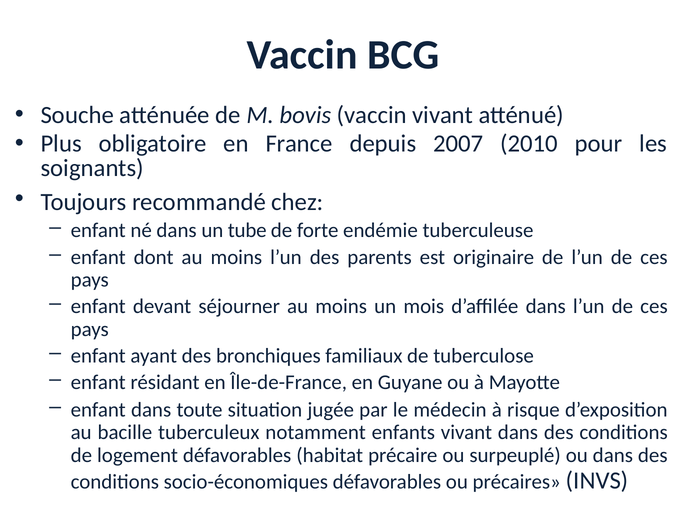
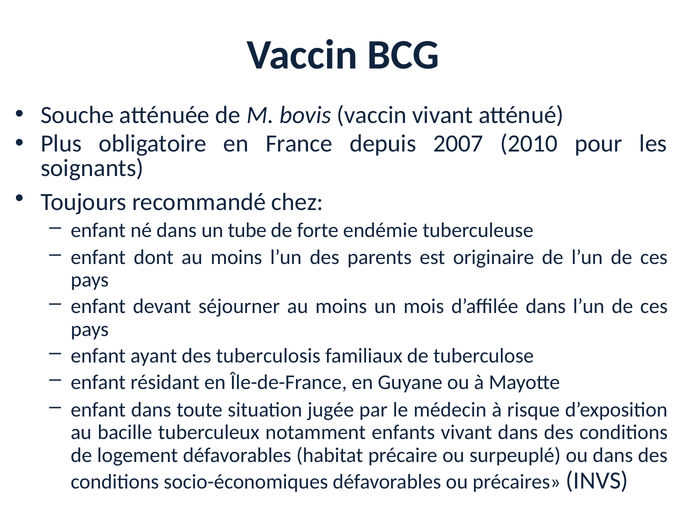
bronchiques: bronchiques -> tuberculosis (268, 356)
